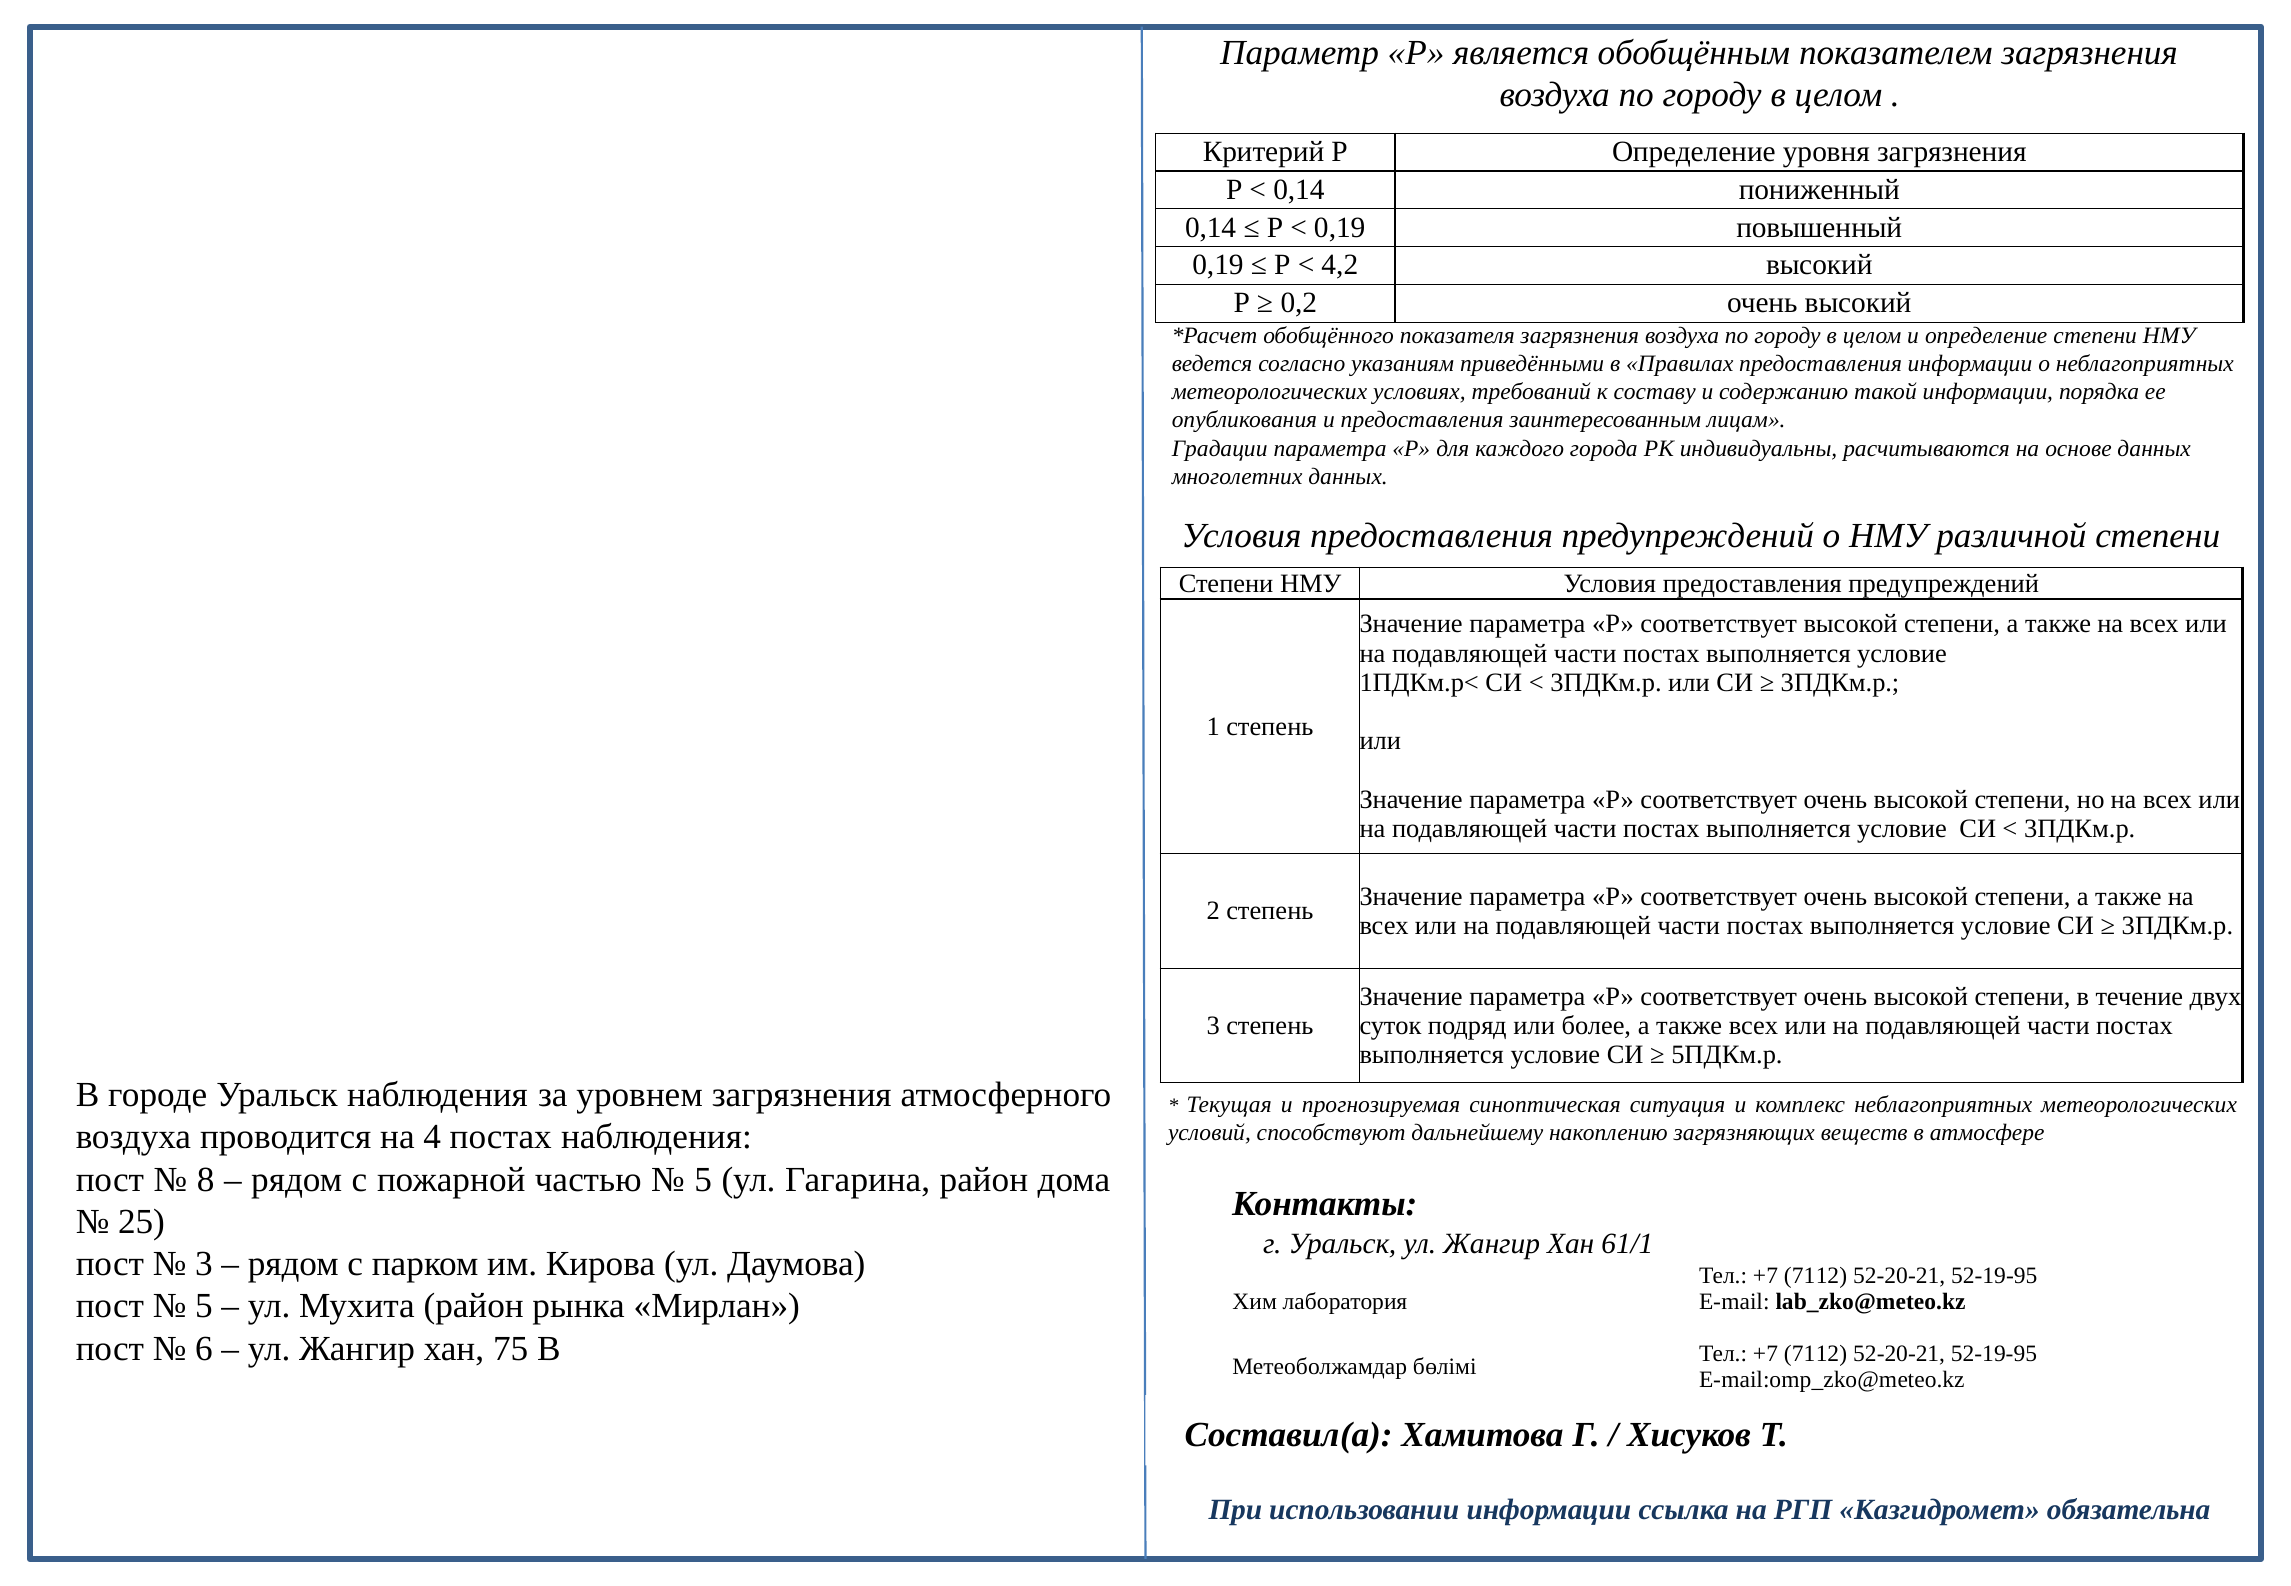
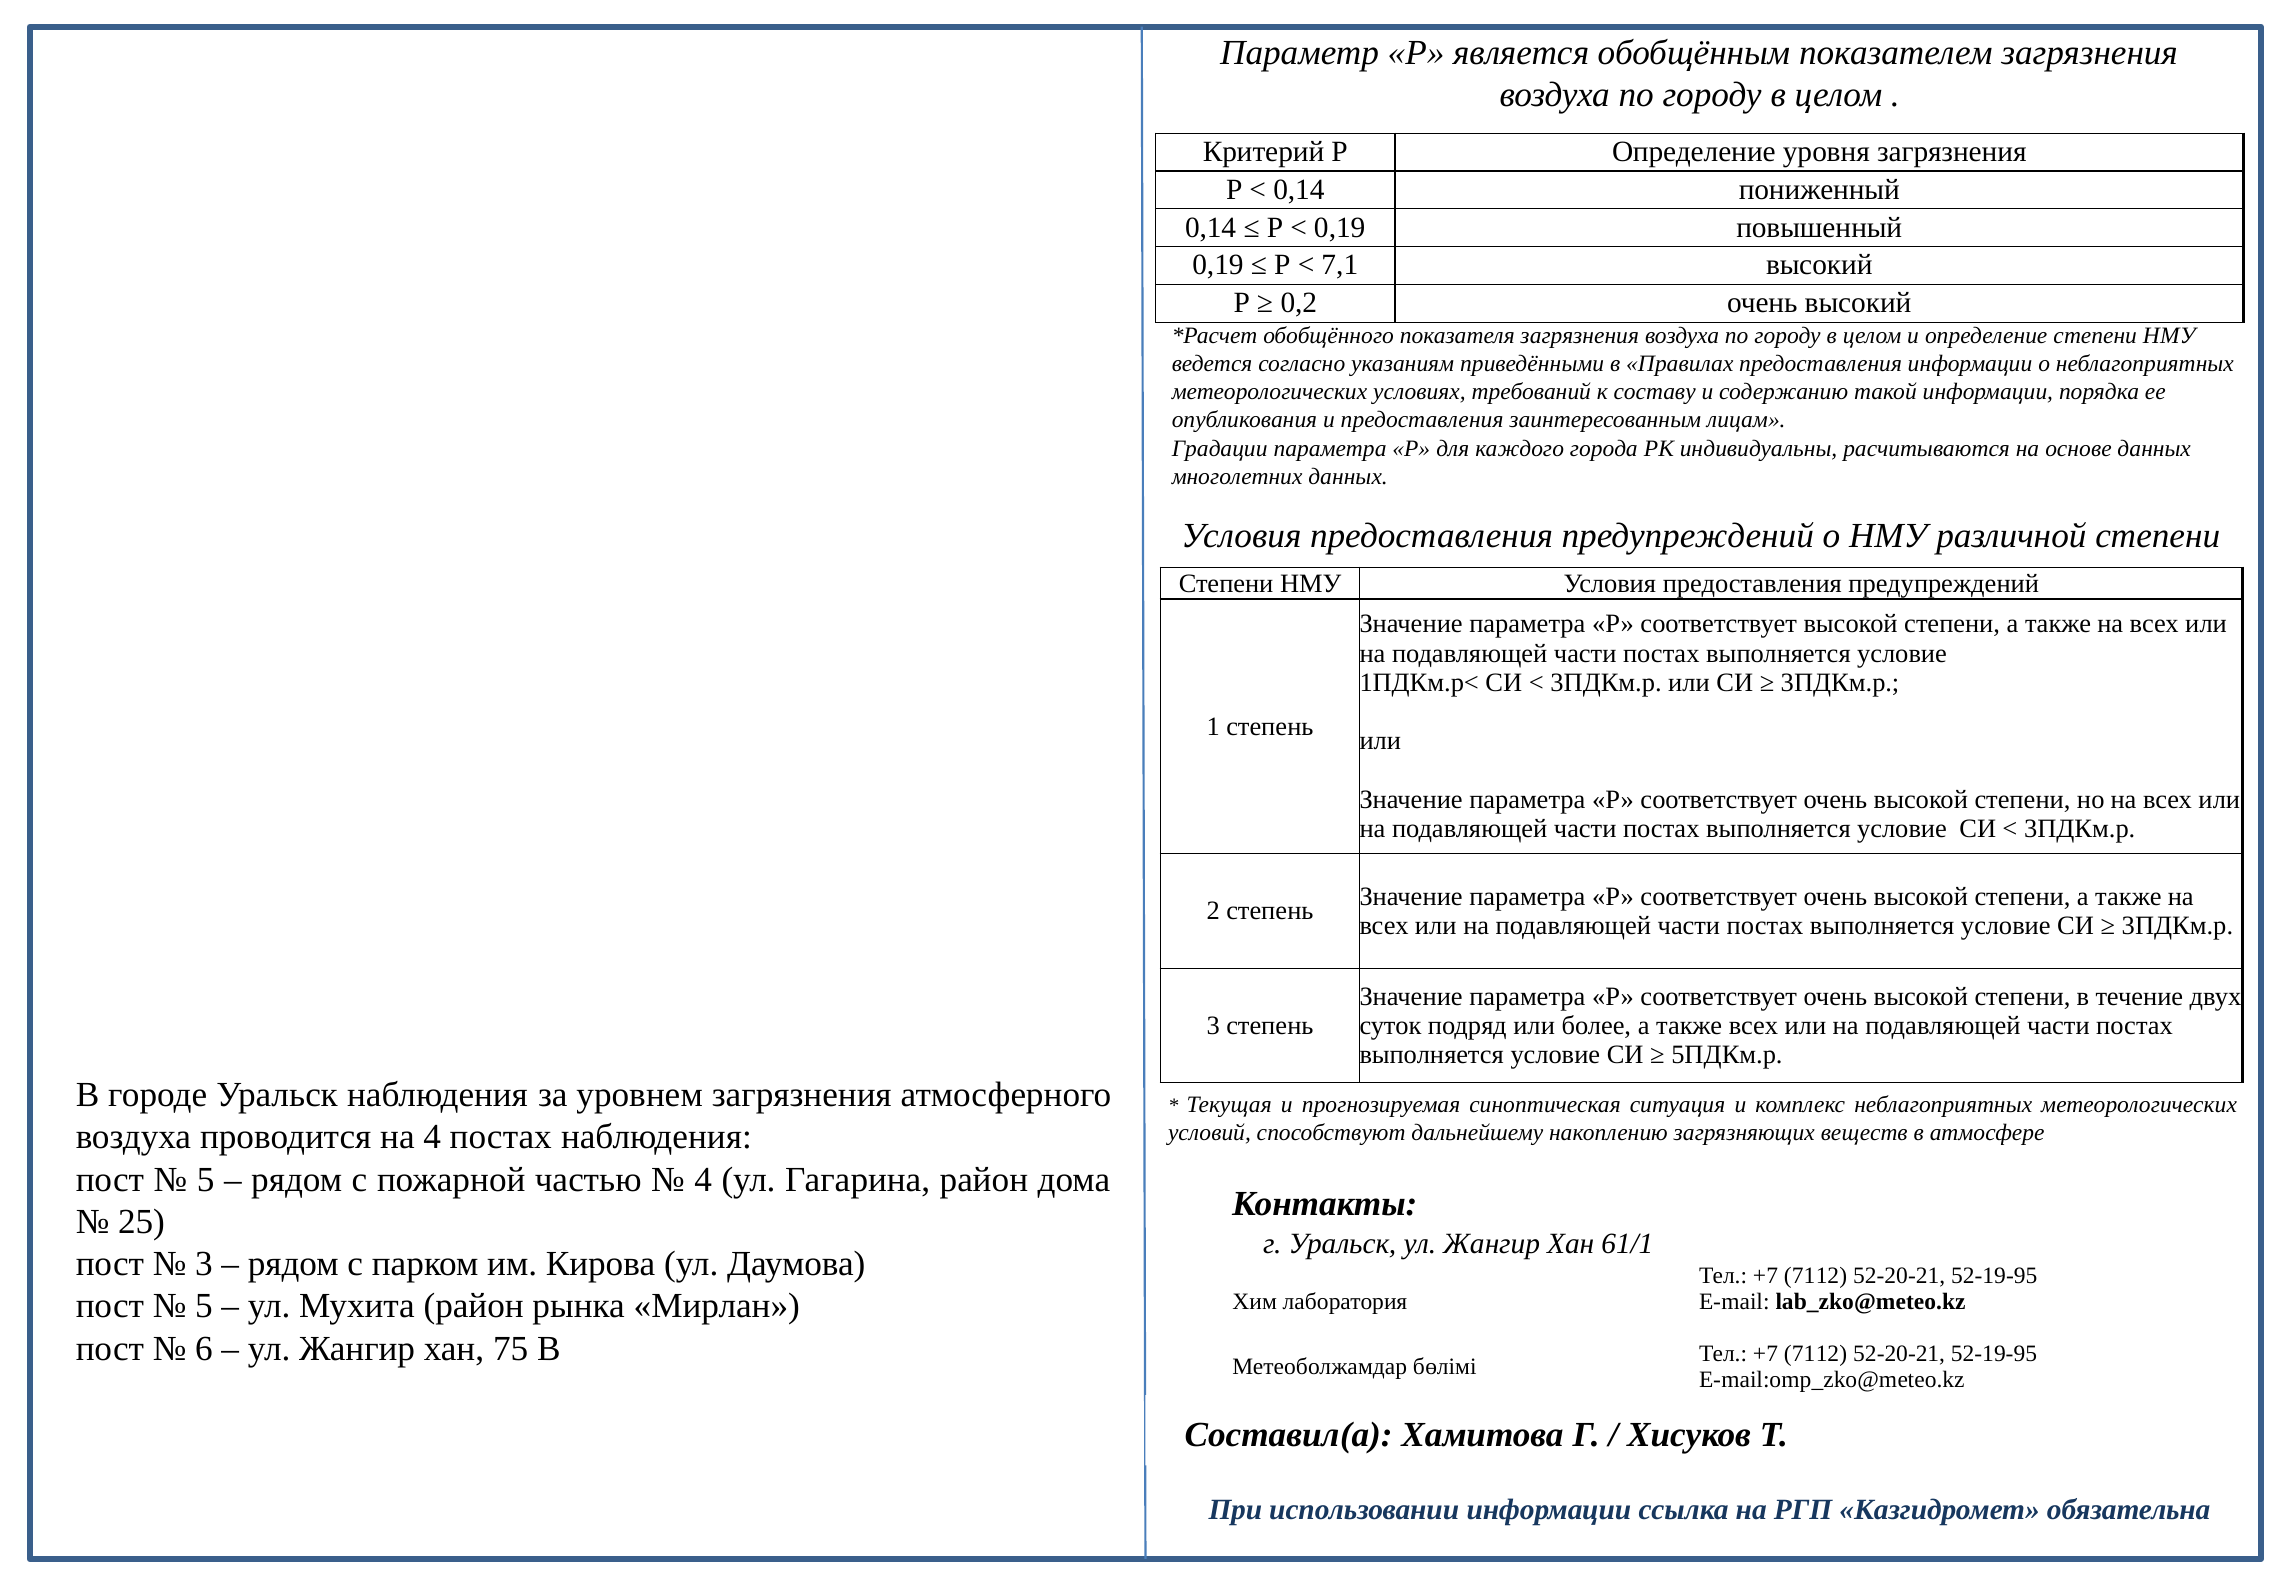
4,2: 4,2 -> 7,1 (1340, 265)
8: 8 -> 5 (206, 1179)
5: 5 -> 4 (703, 1179)
